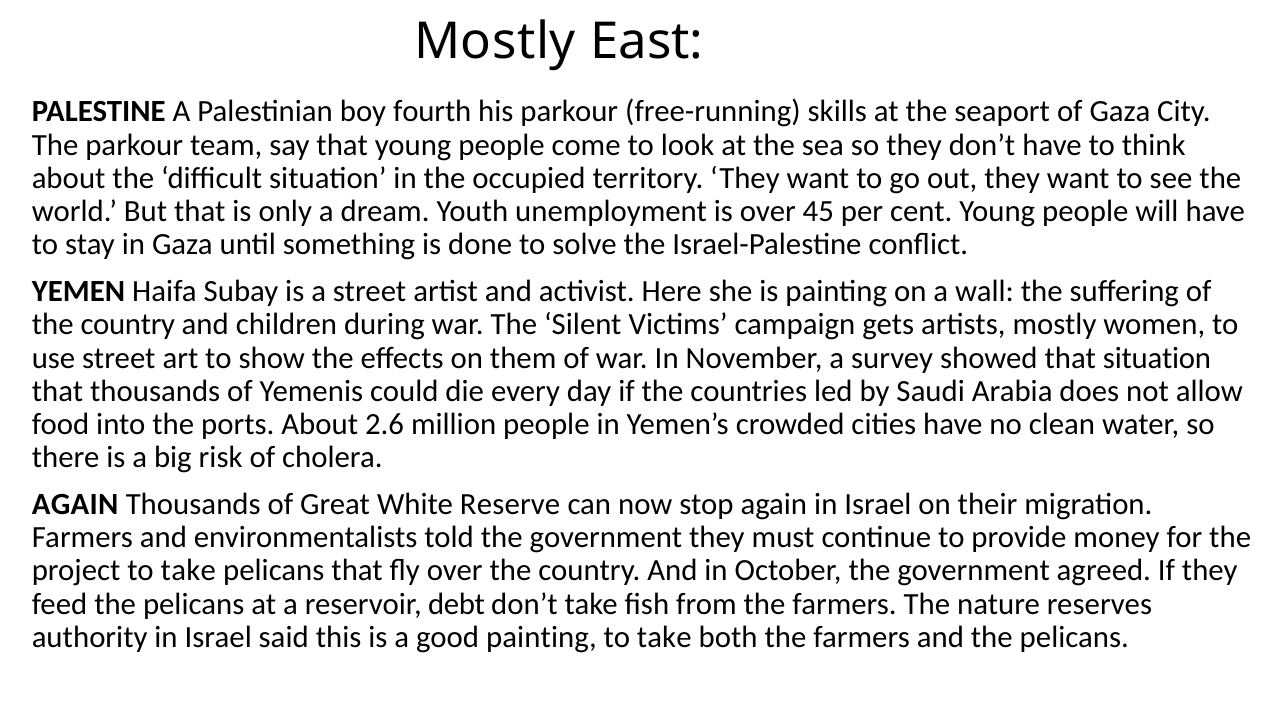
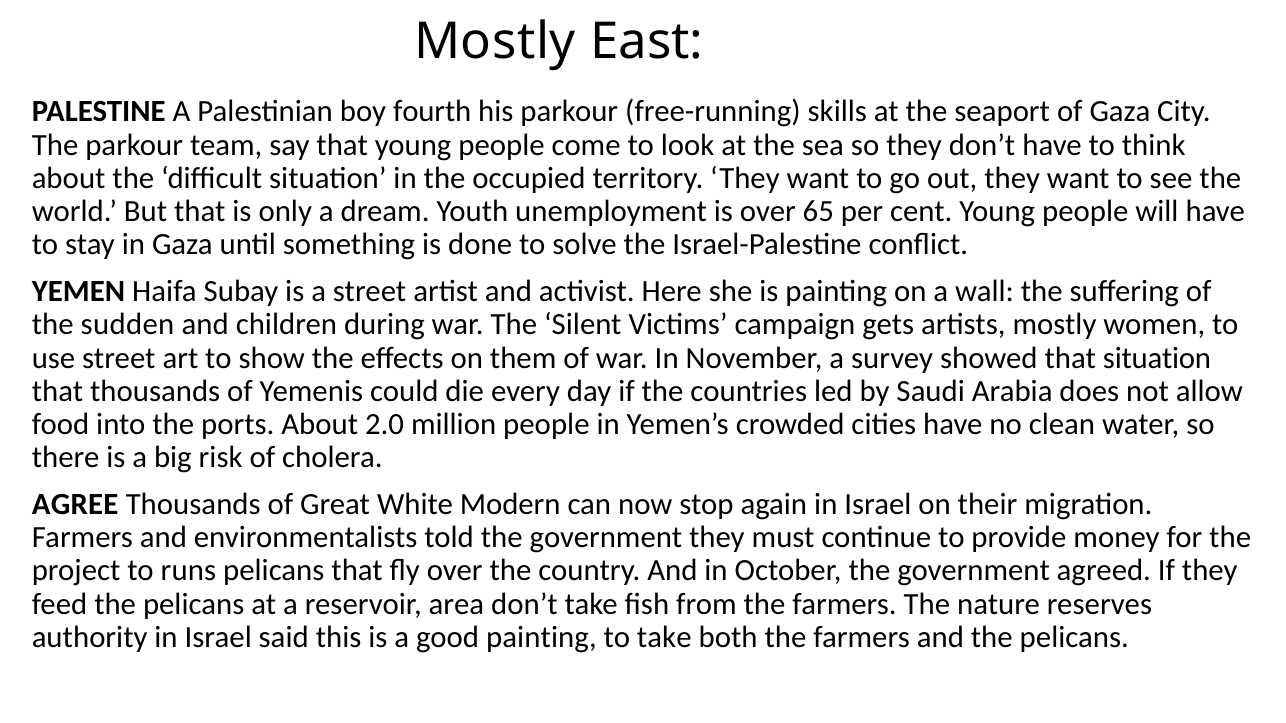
45: 45 -> 65 (818, 212)
country: country -> sudden (128, 325)
2.6: 2.6 -> 2.0 (384, 425)
AGAIN: AGAIN -> AGREE (75, 505)
Reserve: Reserve -> Modern (510, 505)
project to take: take -> runs (188, 571)
debt: debt -> area (456, 604)
